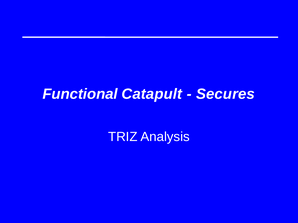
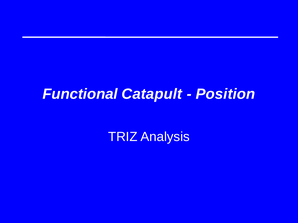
Secures: Secures -> Position (225, 94)
